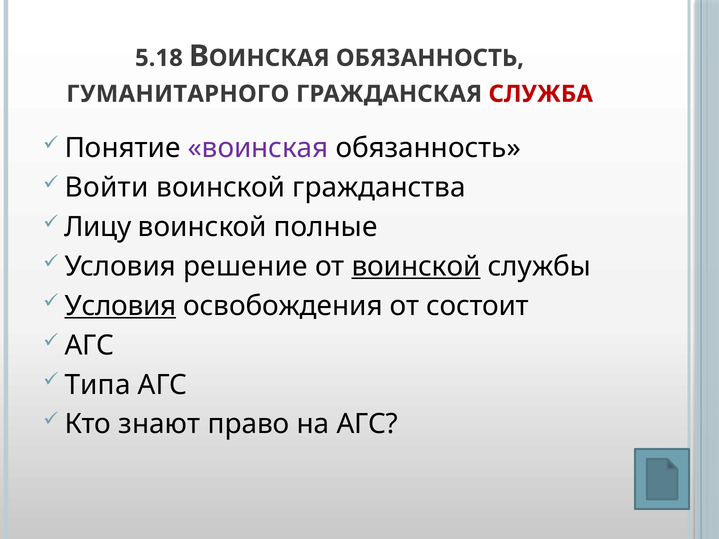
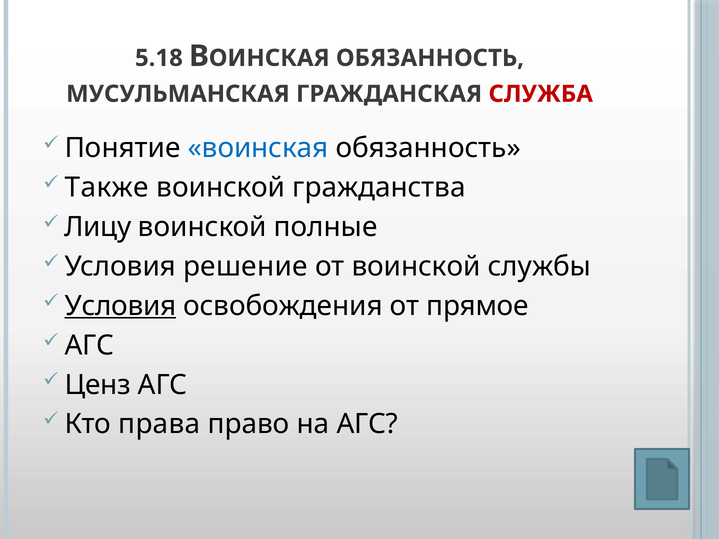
ГУМАНИТАРНОГО: ГУМАНИТАРНОГО -> МУСУЛЬМАНСКАЯ (178, 94)
воинская colour: purple -> blue (258, 148)
Войти: Войти -> Также (107, 188)
воинской underline: present -> none (416, 267)
состоит: состоит -> прямое (477, 306)
Типа: Типа -> Ценз (98, 385)
знают: знают -> права (159, 424)
